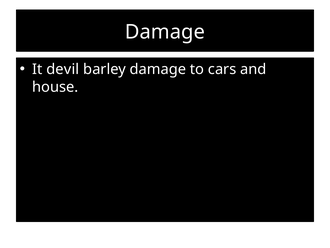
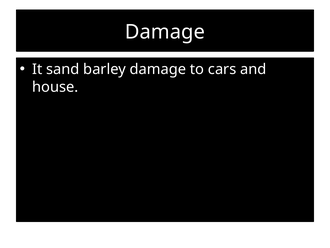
devil: devil -> sand (63, 69)
